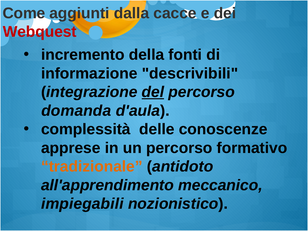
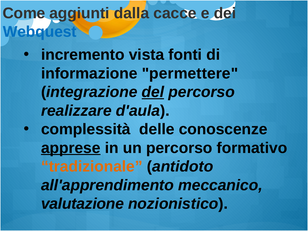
Webquest colour: red -> blue (40, 32)
della: della -> vista (147, 55)
descrivibili: descrivibili -> permettere (190, 73)
domanda: domanda -> realizzare (76, 111)
apprese underline: none -> present (71, 148)
impiegabili: impiegabili -> valutazione (82, 204)
